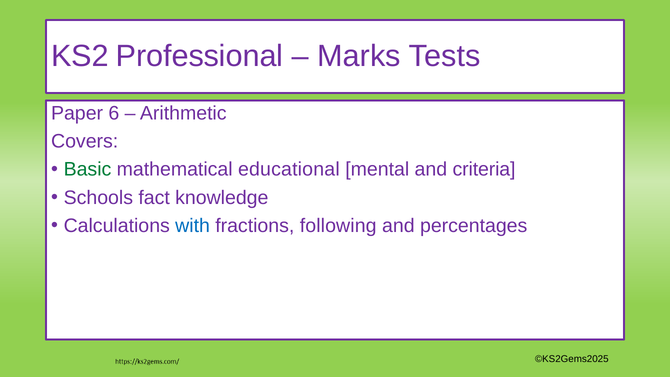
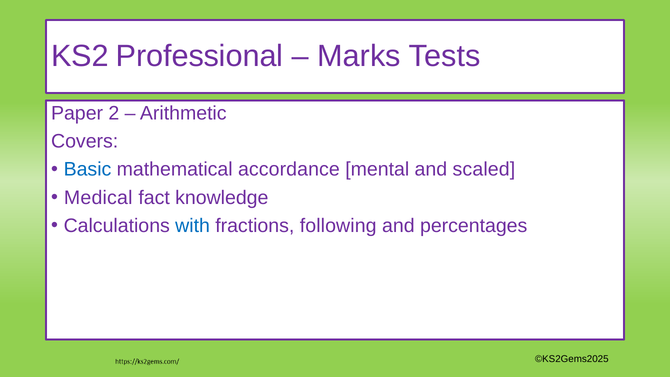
6: 6 -> 2 (114, 113)
Basic colour: green -> blue (87, 169)
educational: educational -> accordance (289, 169)
criteria: criteria -> scaled (484, 169)
Schools: Schools -> Medical (98, 198)
